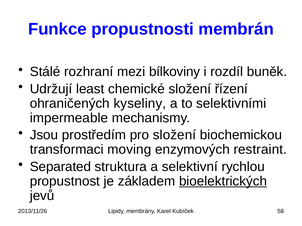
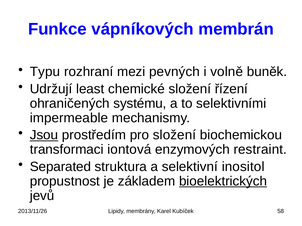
propustnosti: propustnosti -> vápníkových (143, 29)
Stálé: Stálé -> Typu (45, 72)
bílkoviny: bílkoviny -> pevných (174, 72)
rozdíl: rozdíl -> volně (227, 72)
kyseliny: kyseliny -> systému (140, 104)
Jsou underline: none -> present (44, 135)
moving: moving -> iontová (129, 150)
rychlou: rychlou -> inositol (243, 167)
